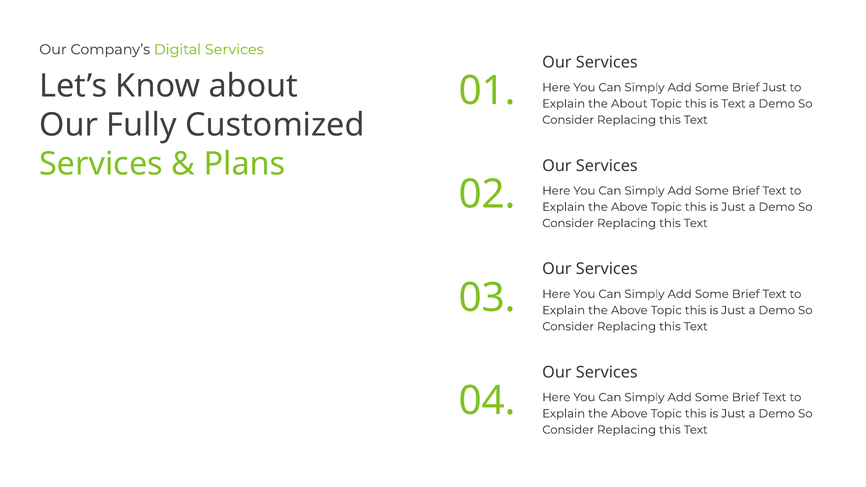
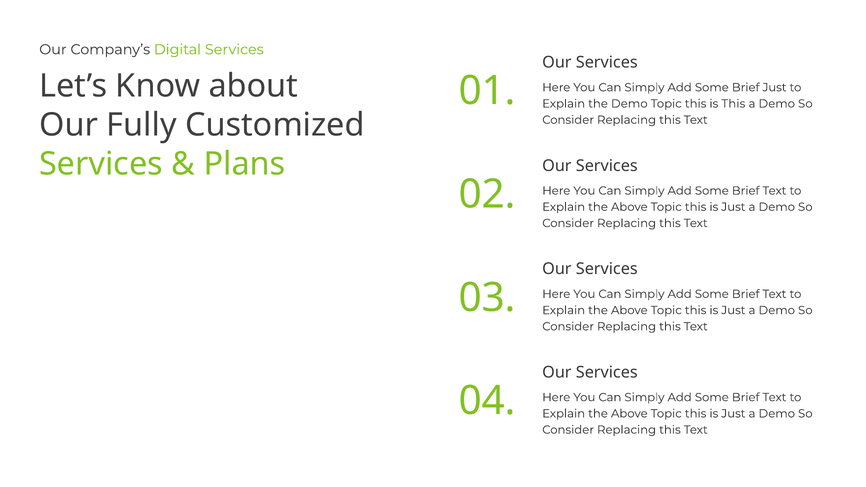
the About: About -> Demo (629, 104)
is Text: Text -> This (733, 104)
